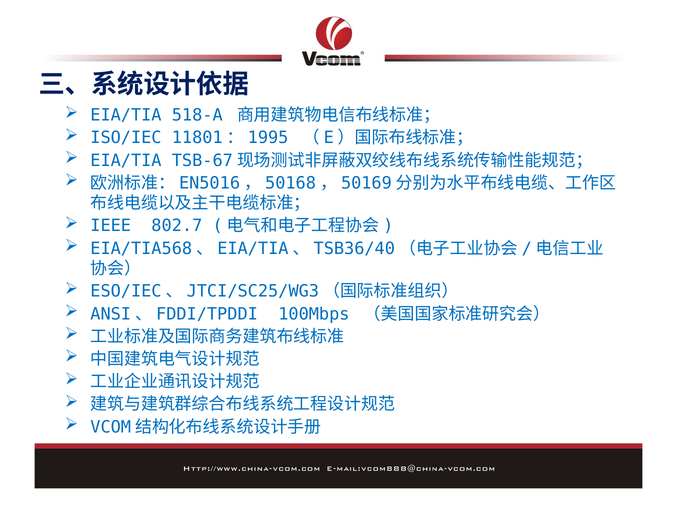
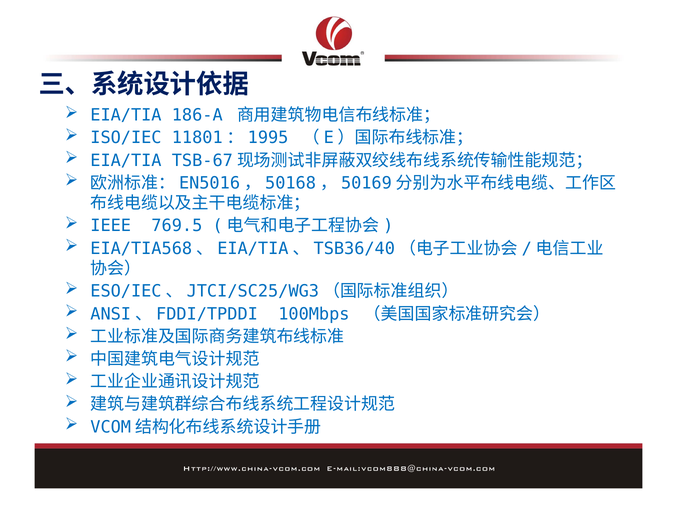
518-A: 518-A -> 186-A (197, 115)
802.7: 802.7 -> 769.5 (177, 226)
